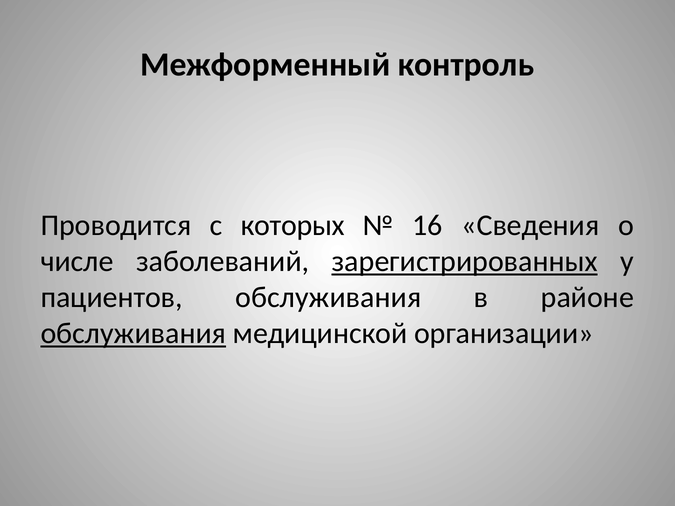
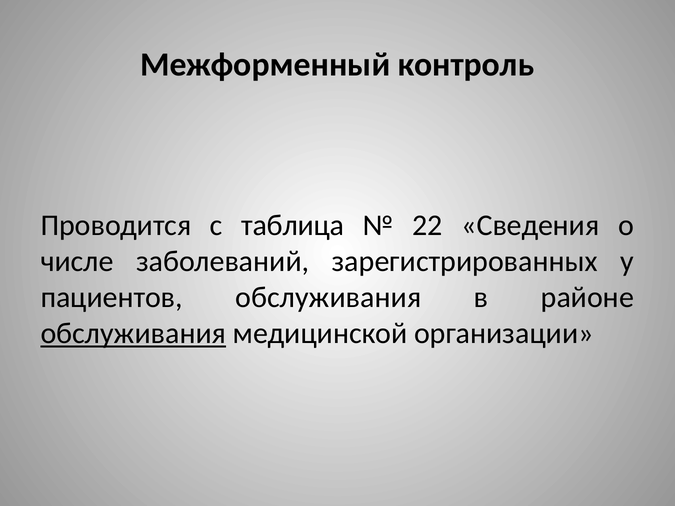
которых: которых -> таблица (293, 226)
16: 16 -> 22 (427, 226)
зарегистрированных underline: present -> none (465, 262)
